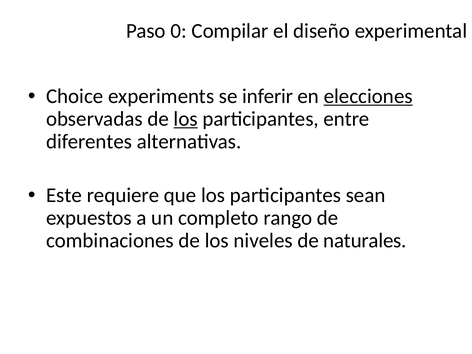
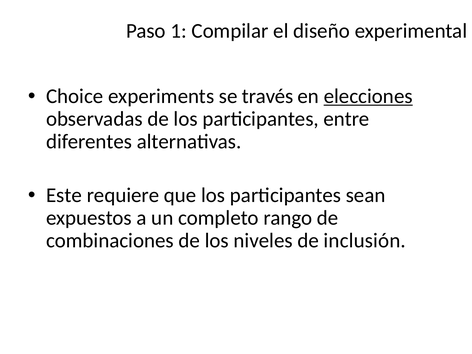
0: 0 -> 1 (179, 31)
inferir: inferir -> través (268, 96)
los underline: present -> none (186, 119)
naturales: naturales -> inclusión (365, 241)
